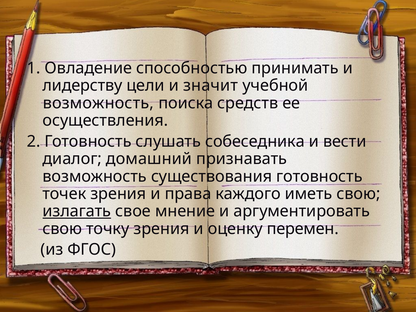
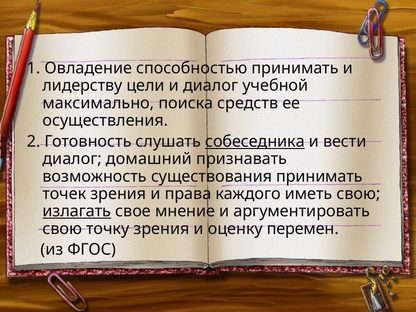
и значит: значит -> диалог (211, 86)
возможность: возможность -> максимально (98, 103)
собеседника underline: none -> present (255, 141)
существования готовность: готовность -> принимать (319, 176)
